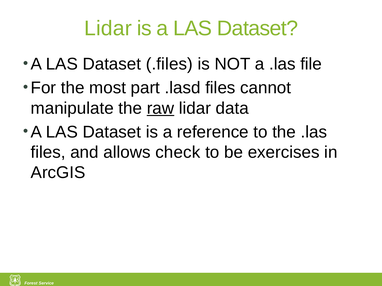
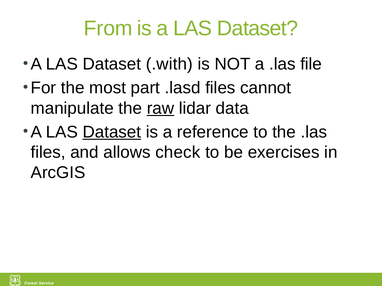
Lidar: Lidar -> From (108, 29)
.files: .files -> .with (169, 64)
Dataset underline: none -> present (112, 132)
